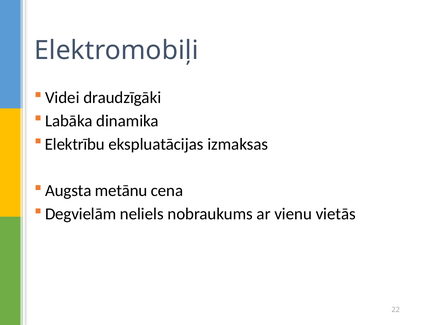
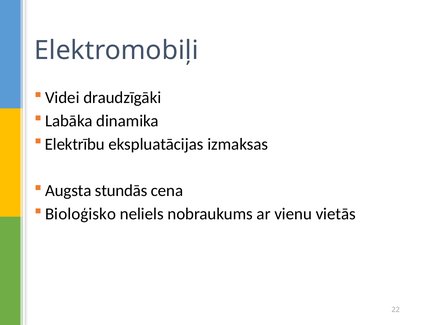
metānu: metānu -> stundās (121, 191)
Degvielām: Degvielām -> Bioloģisko (80, 214)
